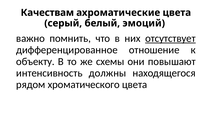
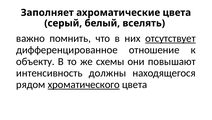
Качествам: Качествам -> Заполняет (47, 13)
эмоций: эмоций -> вселять (144, 23)
хроматического underline: none -> present (84, 84)
